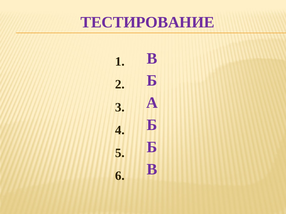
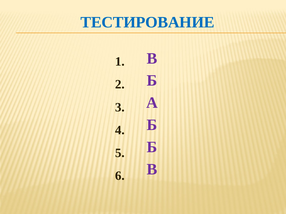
ТЕСТИРОВАНИЕ colour: purple -> blue (148, 22)
